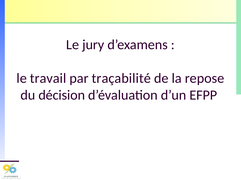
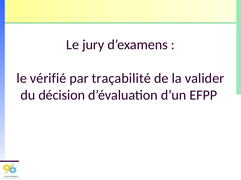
travail: travail -> vérifié (48, 79)
repose: repose -> valider (205, 79)
